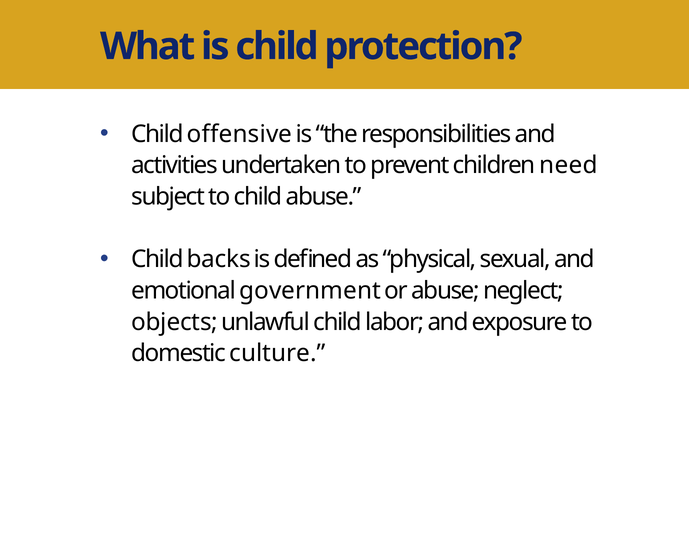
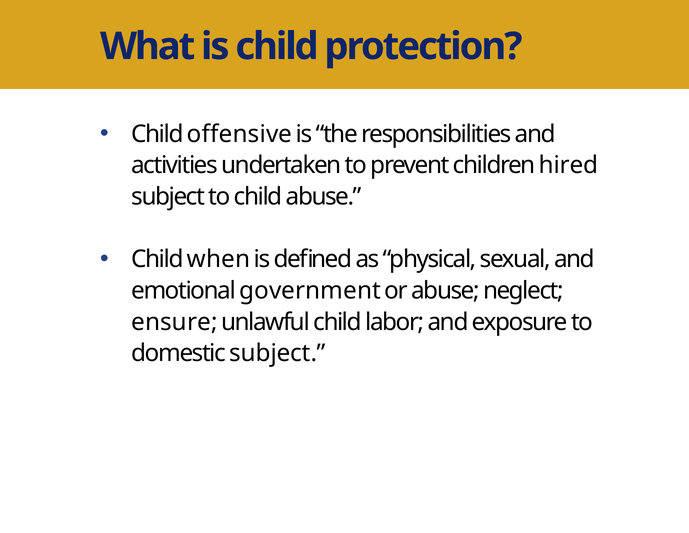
need: need -> hired (569, 165)
backs: backs -> when (219, 259)
objects: objects -> ensure (174, 322)
domestic culture: culture -> subject (277, 353)
